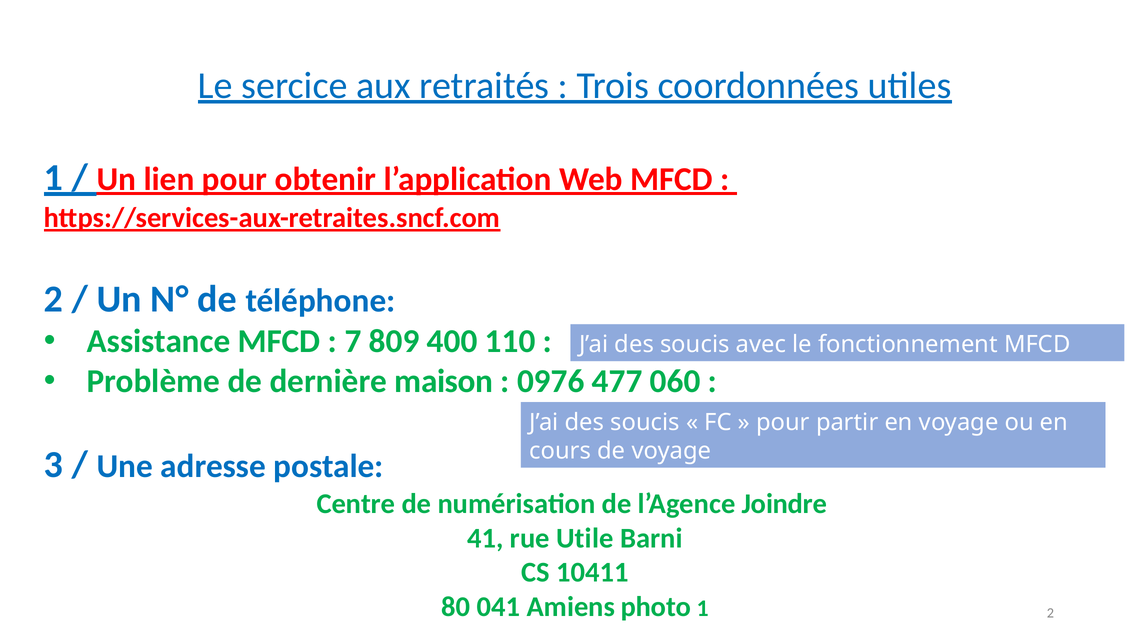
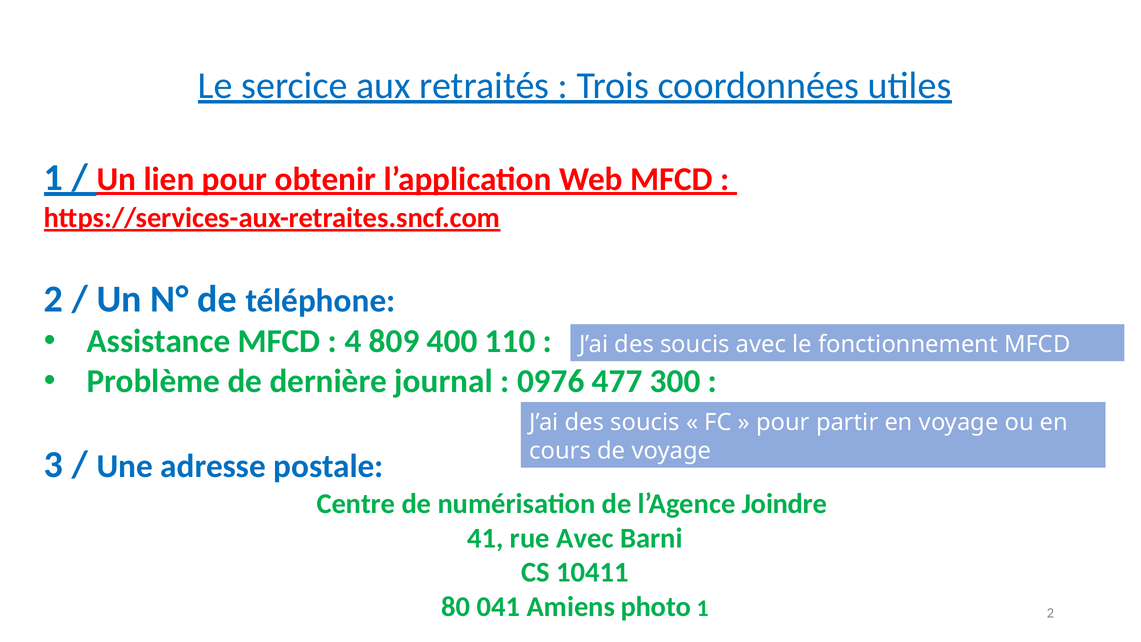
7: 7 -> 4 (353, 341)
maison: maison -> journal (444, 381)
060: 060 -> 300 (675, 381)
rue Utile: Utile -> Avec (585, 538)
